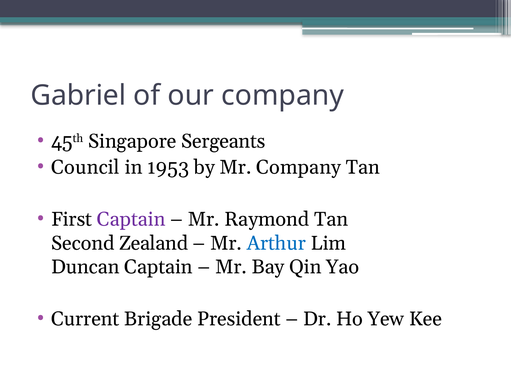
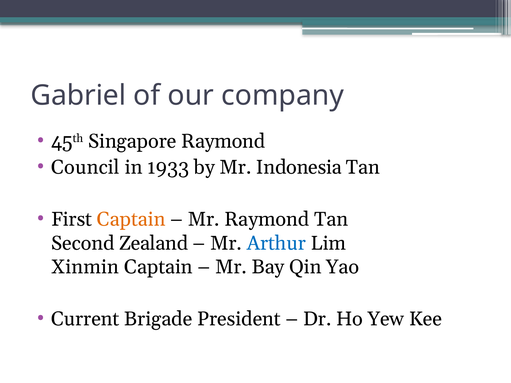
Singapore Sergeants: Sergeants -> Raymond (223, 142)
1953: 1953 -> 1933 (168, 168)
Mr Company: Company -> Indonesia (299, 168)
Captain colour: purple -> orange (131, 220)
Duncan: Duncan -> Xinmin (85, 267)
